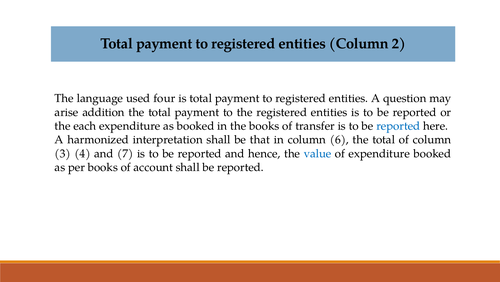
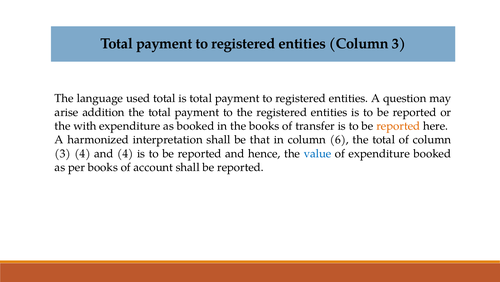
entities Column 2: 2 -> 3 (399, 43)
used four: four -> total (164, 98)
each: each -> with (85, 126)
reported colour: blue -> orange (398, 126)
and 7: 7 -> 4 (125, 153)
